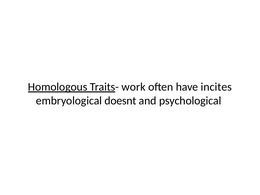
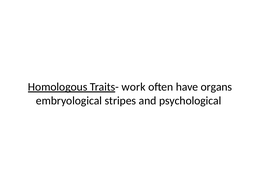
incites: incites -> organs (216, 87)
doesnt: doesnt -> stripes (120, 101)
